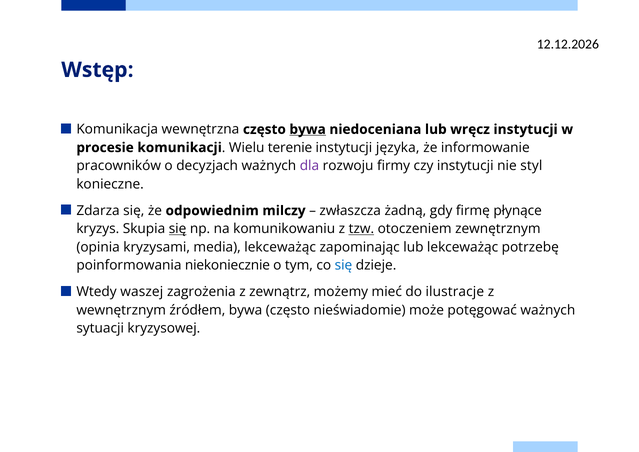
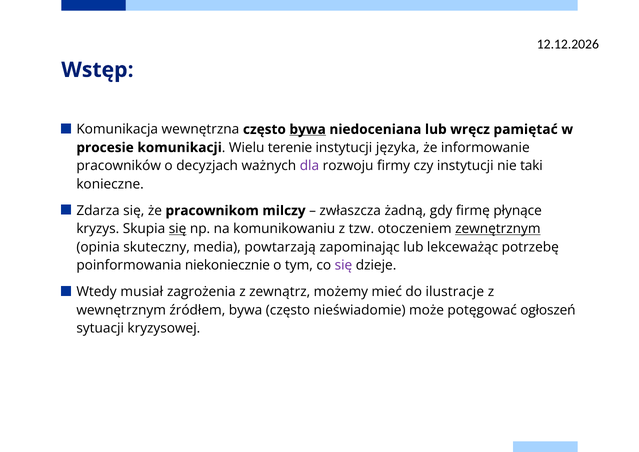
wręcz instytucji: instytucji -> pamiętać (526, 129)
styl: styl -> taki (531, 166)
odpowiednim: odpowiednim -> pracownikom (212, 211)
tzw underline: present -> none (361, 229)
zewnętrznym underline: none -> present (498, 229)
kryzysami: kryzysami -> skuteczny (157, 247)
media lekceważąc: lekceważąc -> powtarzają (280, 247)
się colour: blue -> purple (343, 265)
waszej: waszej -> musiał (142, 292)
potęgować ważnych: ważnych -> ogłoszeń (548, 310)
